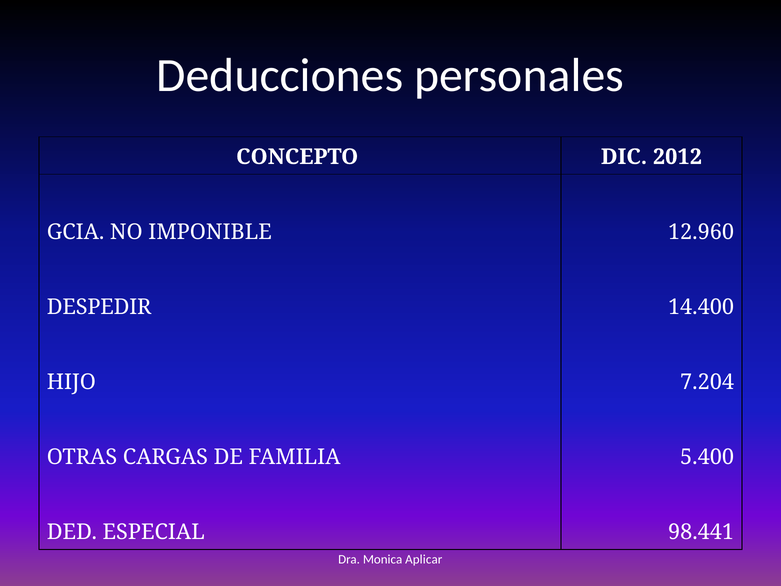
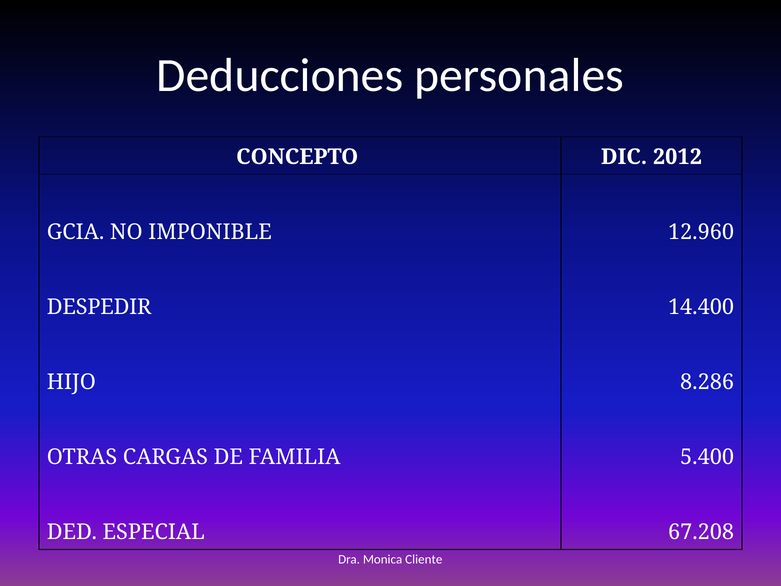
7.204: 7.204 -> 8.286 (707, 382)
98.441: 98.441 -> 67.208 (701, 532)
Aplicar: Aplicar -> Cliente (424, 559)
